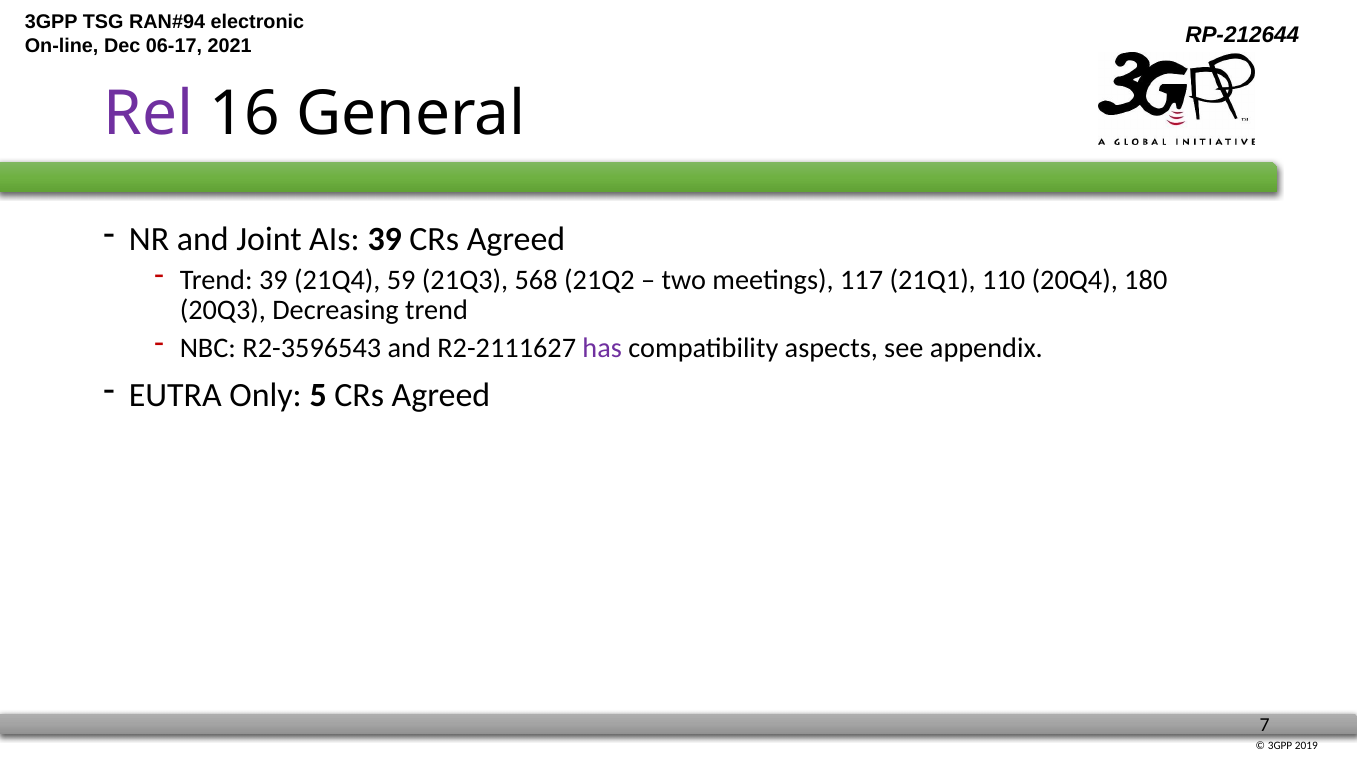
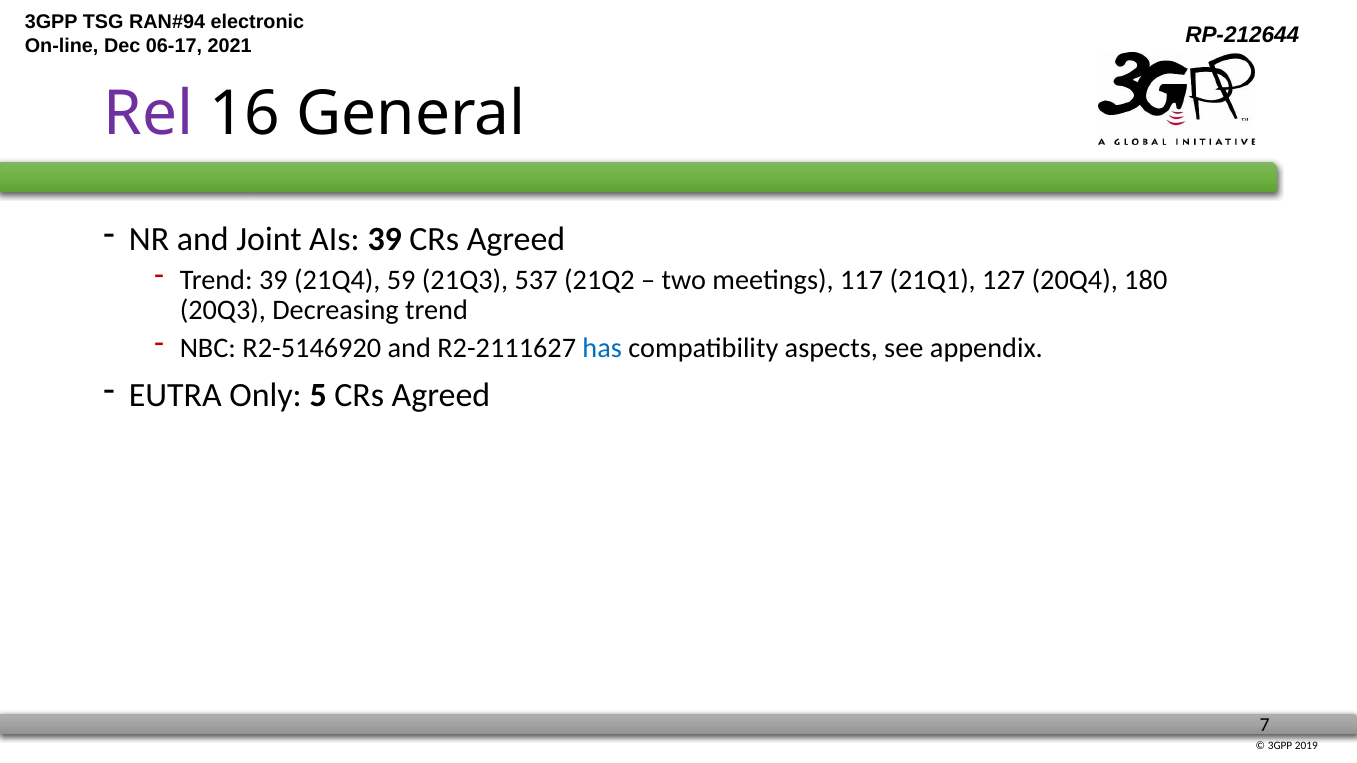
568: 568 -> 537 (536, 280)
110: 110 -> 127 (1004, 280)
R2-3596543: R2-3596543 -> R2-5146920 (312, 348)
has colour: purple -> blue (602, 348)
